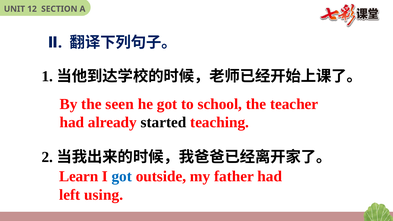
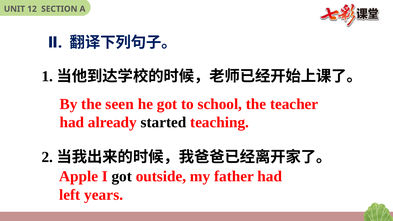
Learn: Learn -> Apple (79, 176)
got colour: blue -> black (122, 176)
using: using -> years (104, 195)
